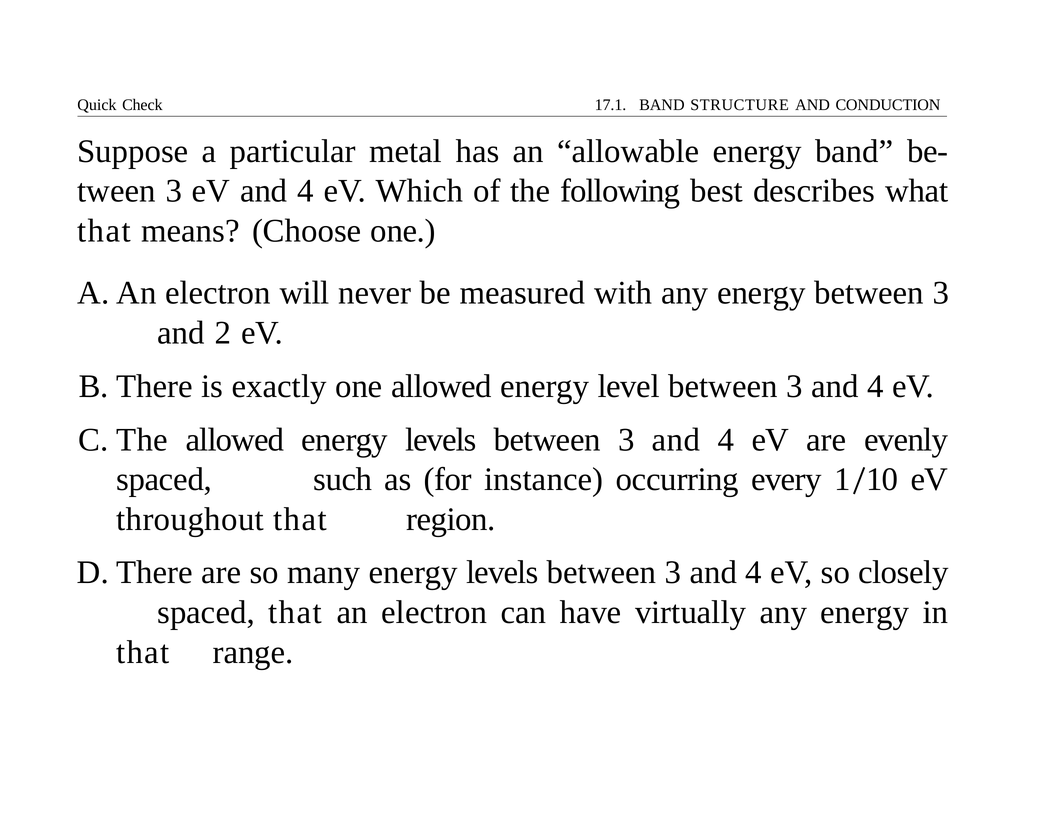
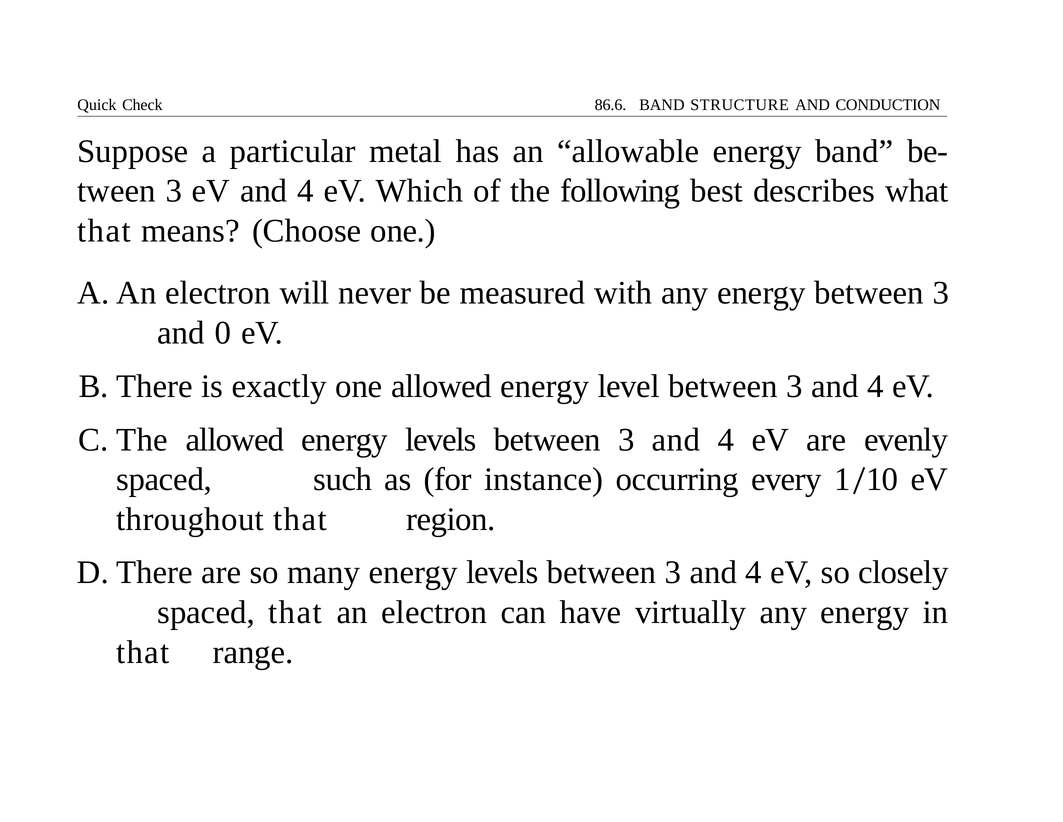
17.1: 17.1 -> 86.6 (610, 105)
2: 2 -> 0 (223, 333)
